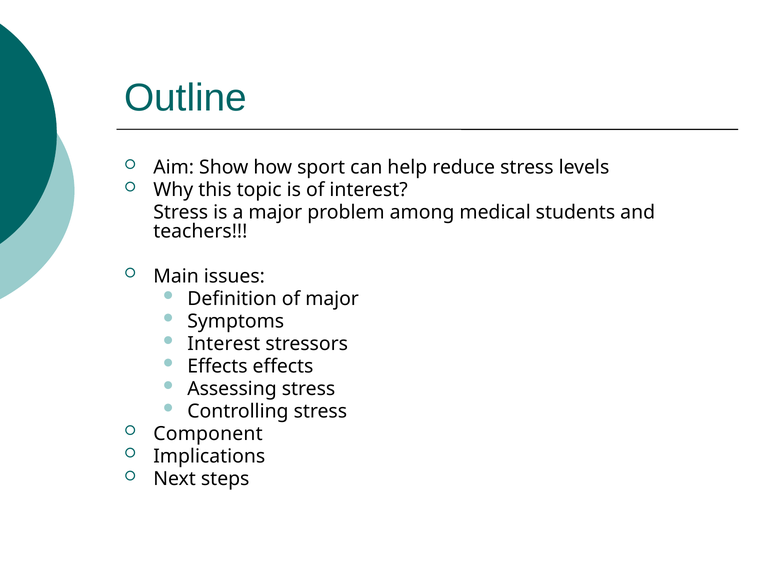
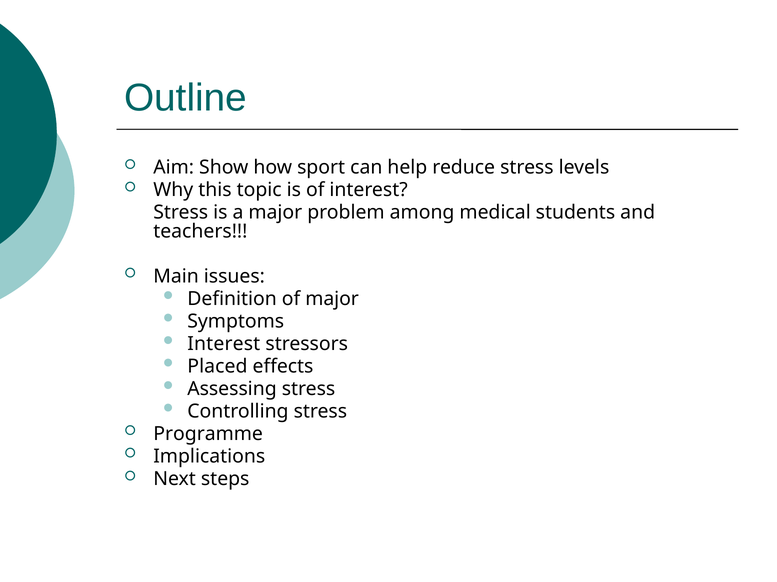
Effects: Effects -> Placed (217, 367)
Component: Component -> Programme (208, 434)
